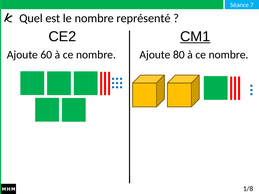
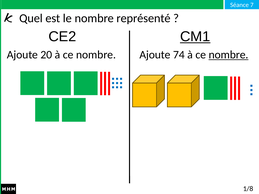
60: 60 -> 20 (46, 55)
80: 80 -> 74 (179, 55)
nombre underline: none -> present (229, 55)
